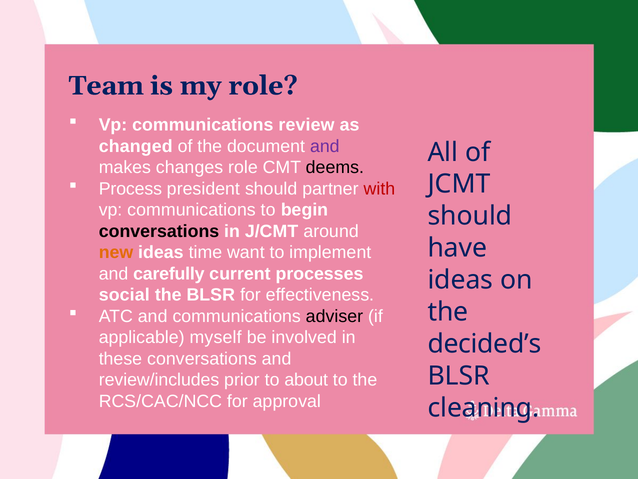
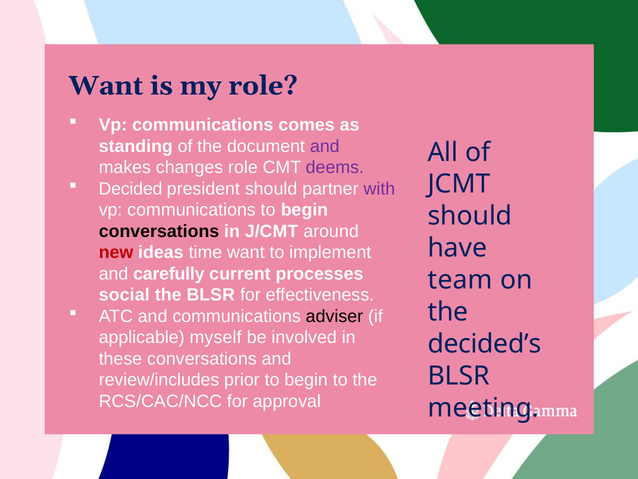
Team: Team -> Want (106, 86)
review: review -> comes (307, 125)
changed: changed -> standing (136, 146)
deems colour: black -> purple (335, 167)
Process: Process -> Decided (130, 189)
with colour: red -> purple (379, 189)
new colour: orange -> red (116, 252)
ideas: ideas -> team (460, 280)
prior to about: about -> begin (306, 380)
cleaning: cleaning -> meeting (483, 407)
